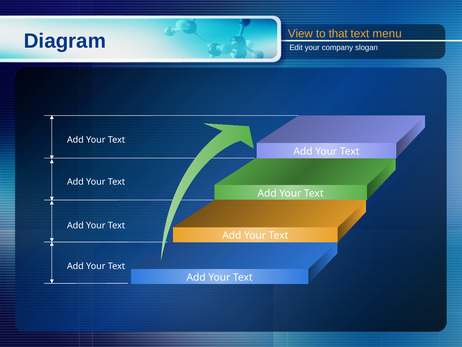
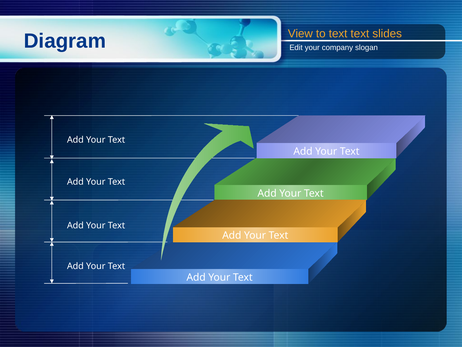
to that: that -> text (338, 34)
menu: menu -> slides (387, 34)
